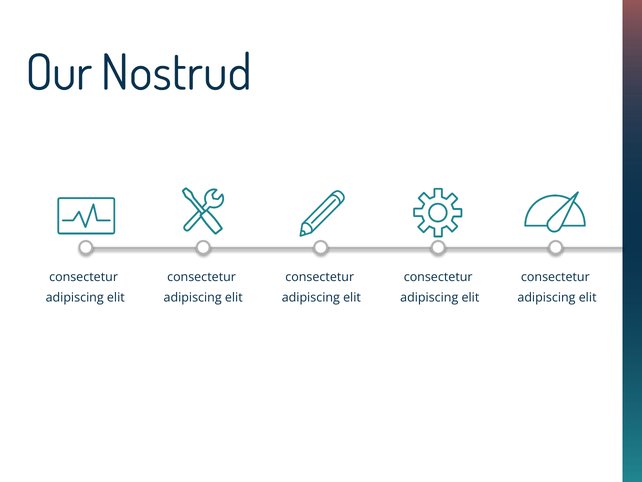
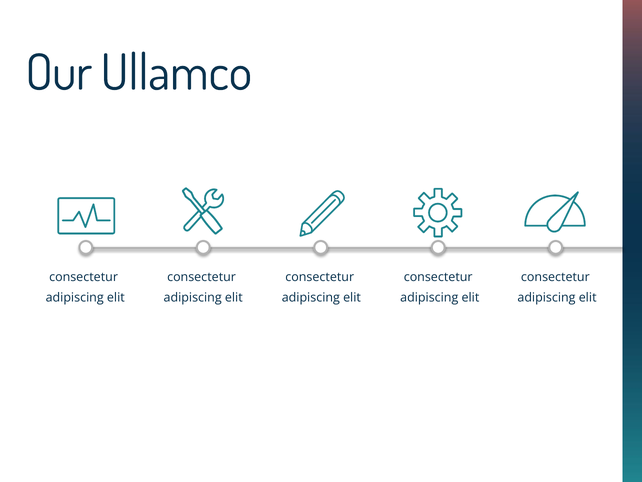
Nostrud: Nostrud -> Ullamco (176, 73)
